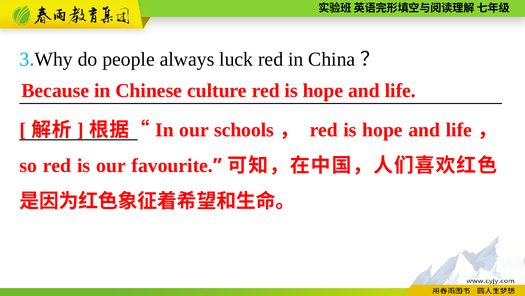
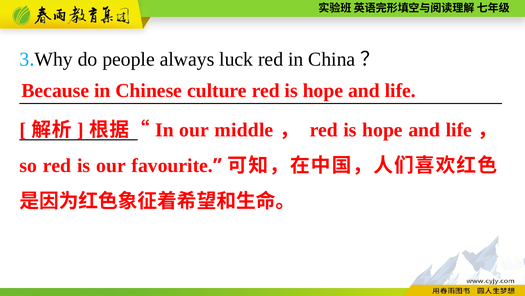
schools: schools -> middle (244, 130)
